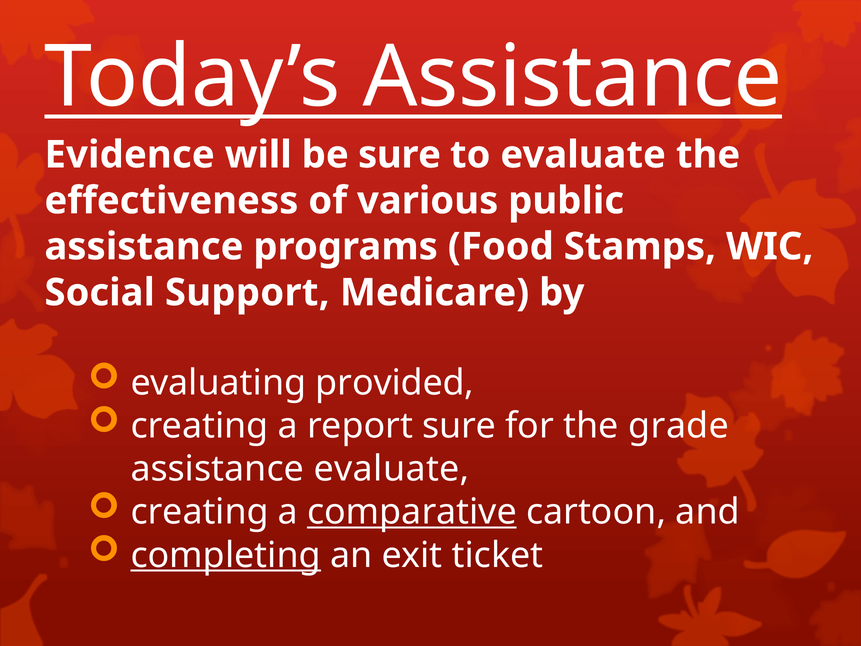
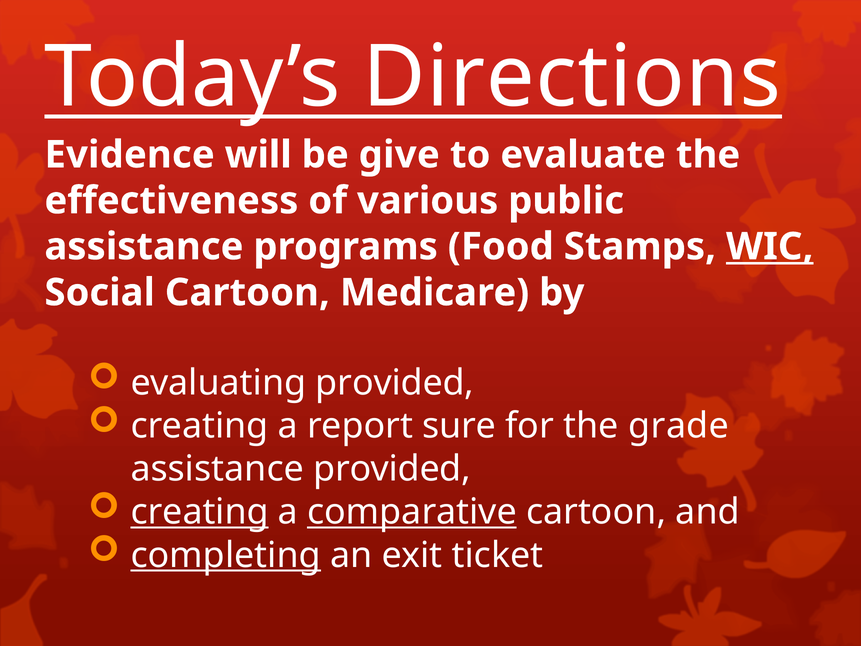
Today’s Assistance: Assistance -> Directions (572, 77)
be sure: sure -> give (399, 155)
WIC underline: none -> present (770, 247)
Social Support: Support -> Cartoon (247, 293)
assistance evaluate: evaluate -> provided (392, 469)
creating underline: none -> present (200, 512)
